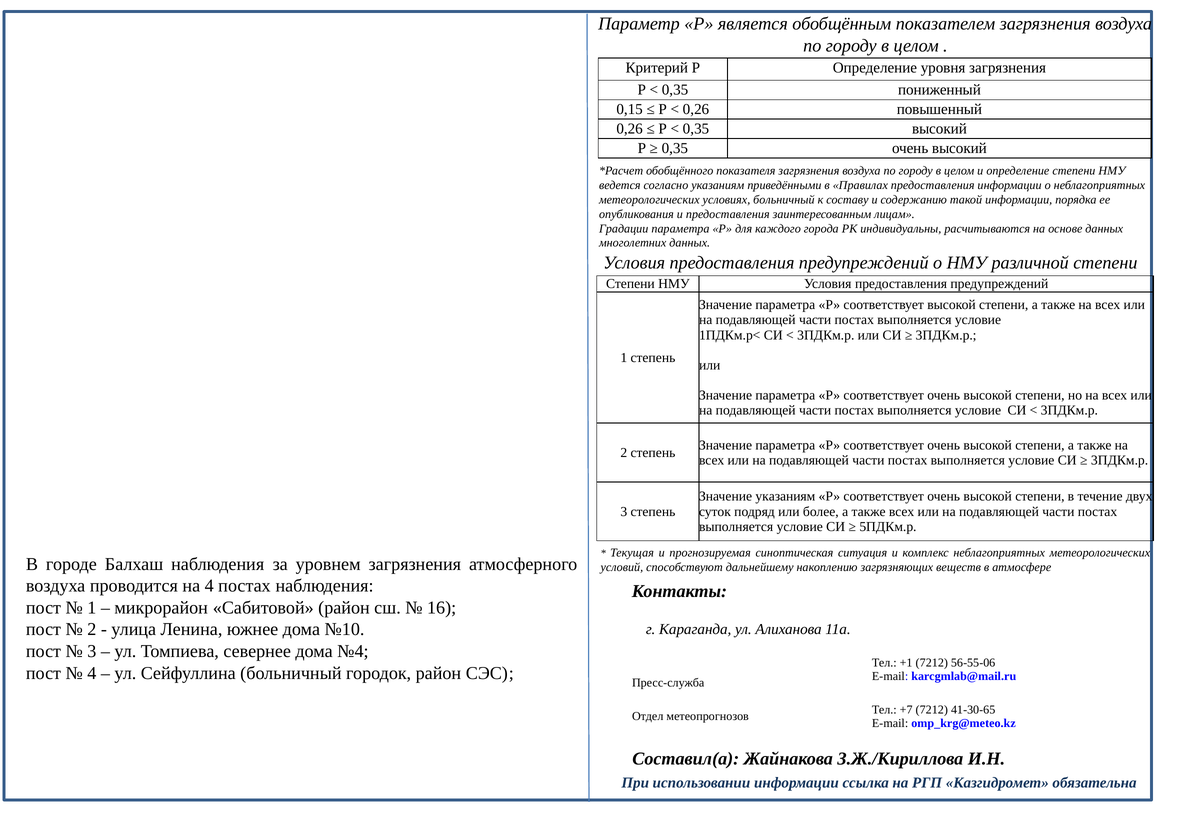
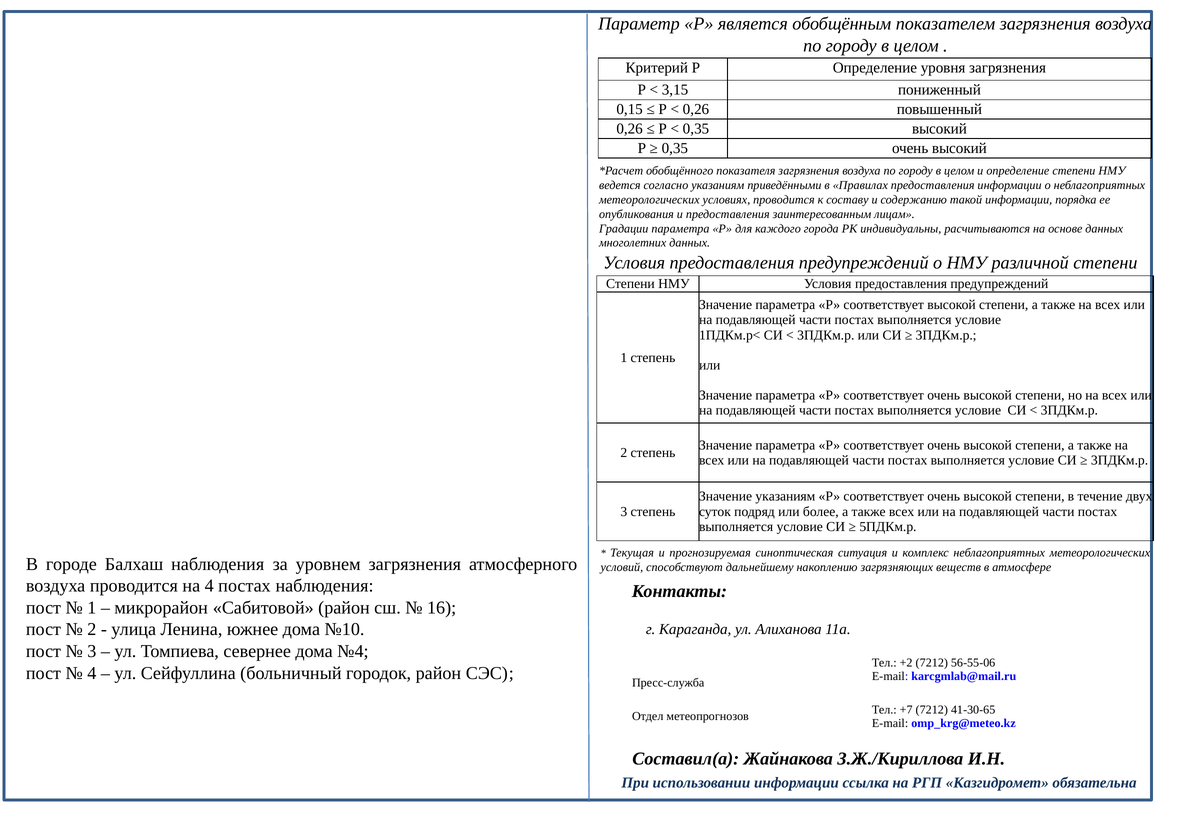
0,35: 0,35 -> 3,15 (675, 90)
условиях больничный: больничный -> проводится (784, 199)
+1: +1 -> +2 (906, 662)
